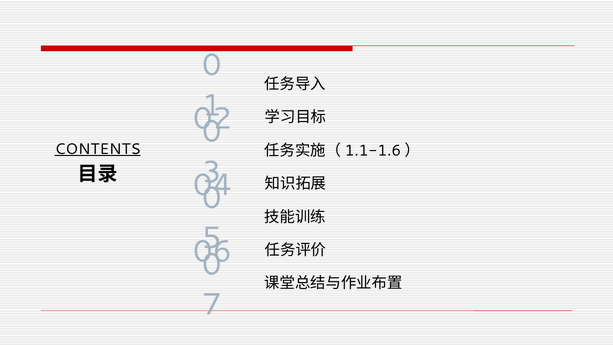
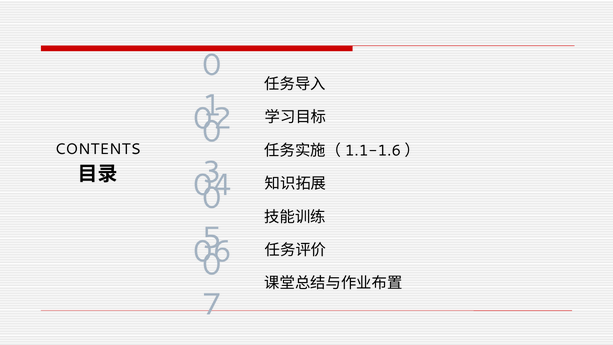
CONTENTS underline: present -> none (98, 149)
